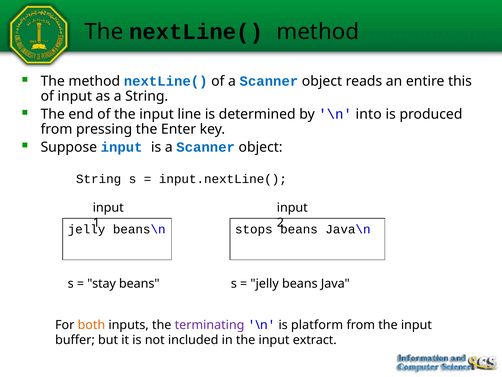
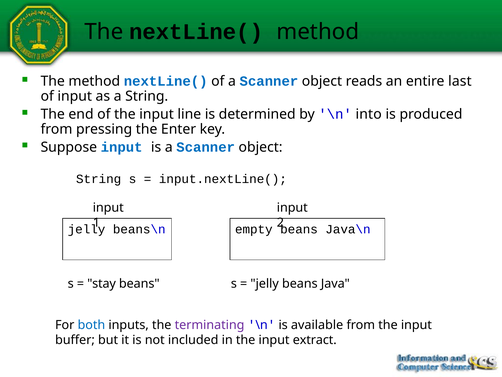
this: this -> last (460, 81)
stops: stops -> empty (254, 229)
both colour: orange -> blue (91, 325)
platform: platform -> available (317, 325)
